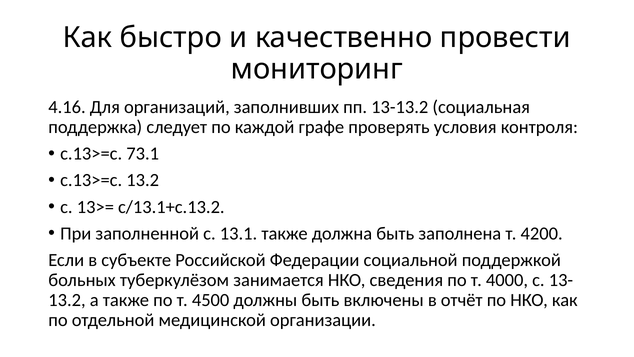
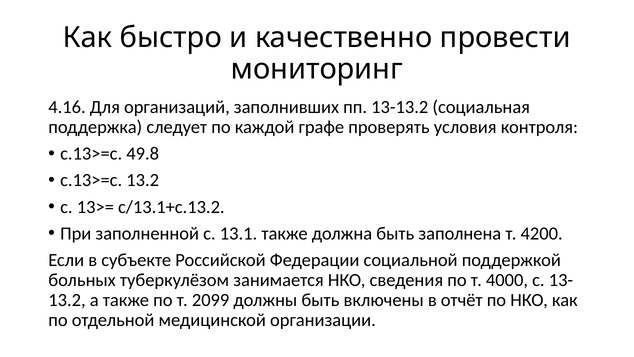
73.1: 73.1 -> 49.8 (143, 154)
4500: 4500 -> 2099 (211, 300)
